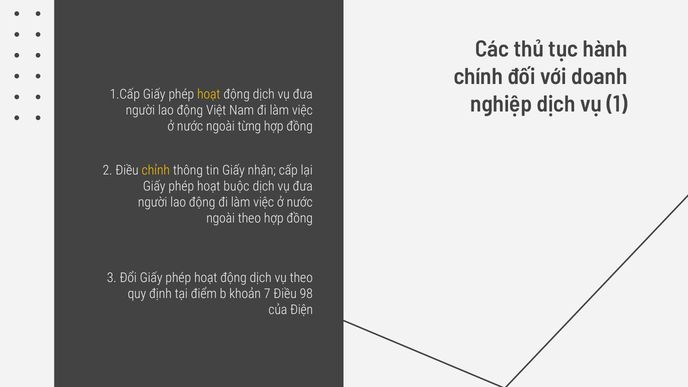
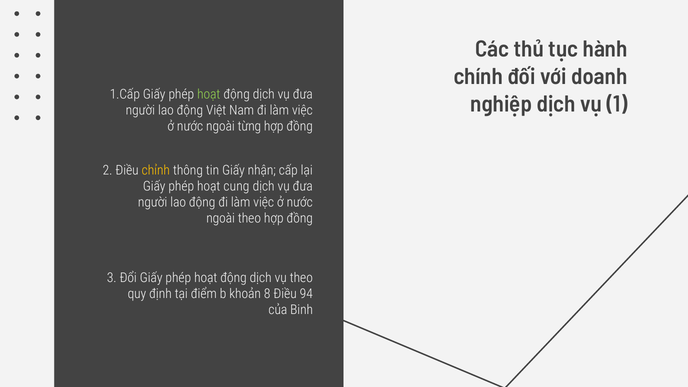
hoạt colour: yellow -> light green (209, 94)
buộc: buộc -> cung (236, 186)
7: 7 -> 8 (267, 294)
98: 98 -> 94 (306, 294)
Điện: Điện -> Binh (302, 310)
